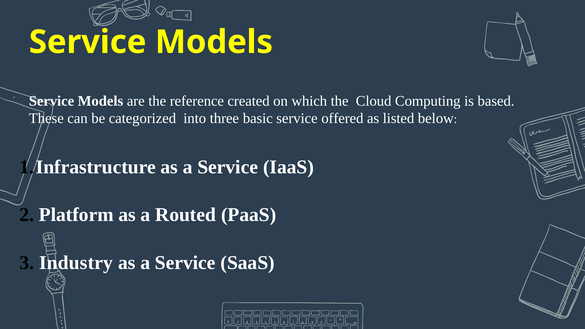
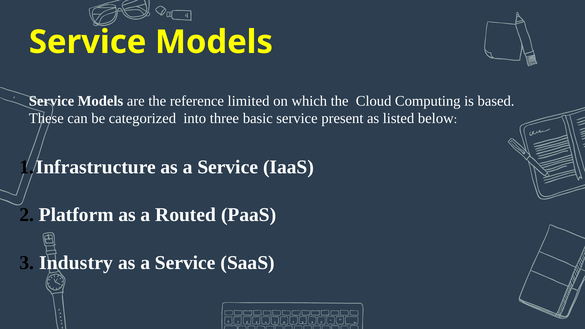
created: created -> limited (249, 101)
offered: offered -> present (342, 118)
